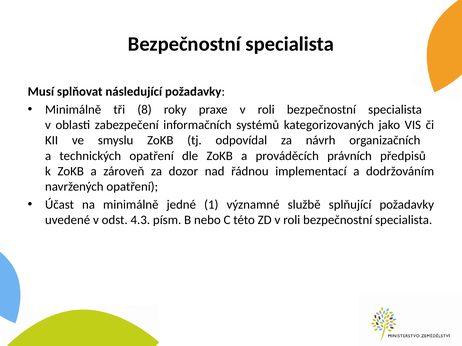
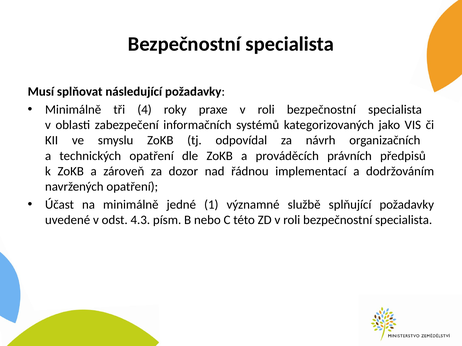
8: 8 -> 4 (145, 110)
